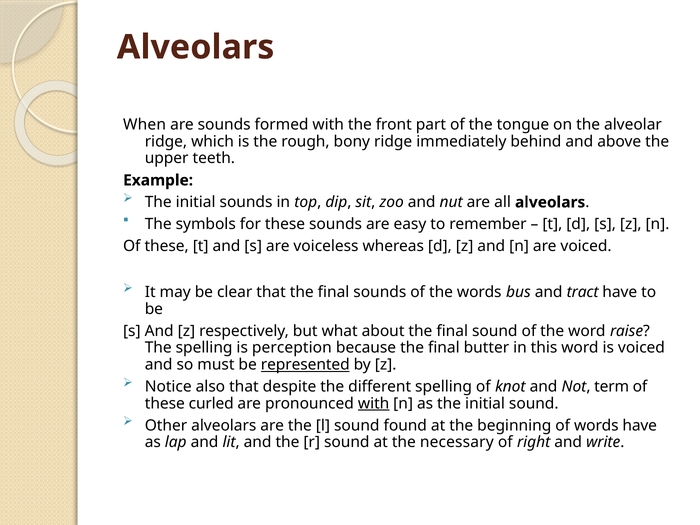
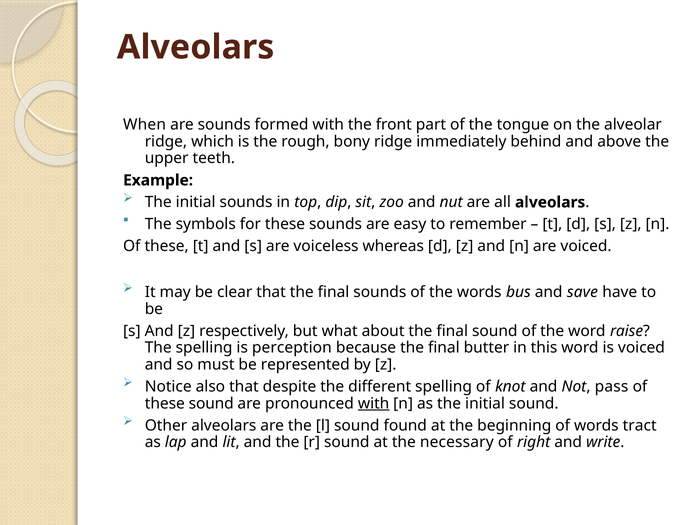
tract: tract -> save (582, 292)
represented underline: present -> none (305, 365)
term: term -> pass (612, 387)
these curled: curled -> sound (211, 403)
words have: have -> tract (640, 425)
